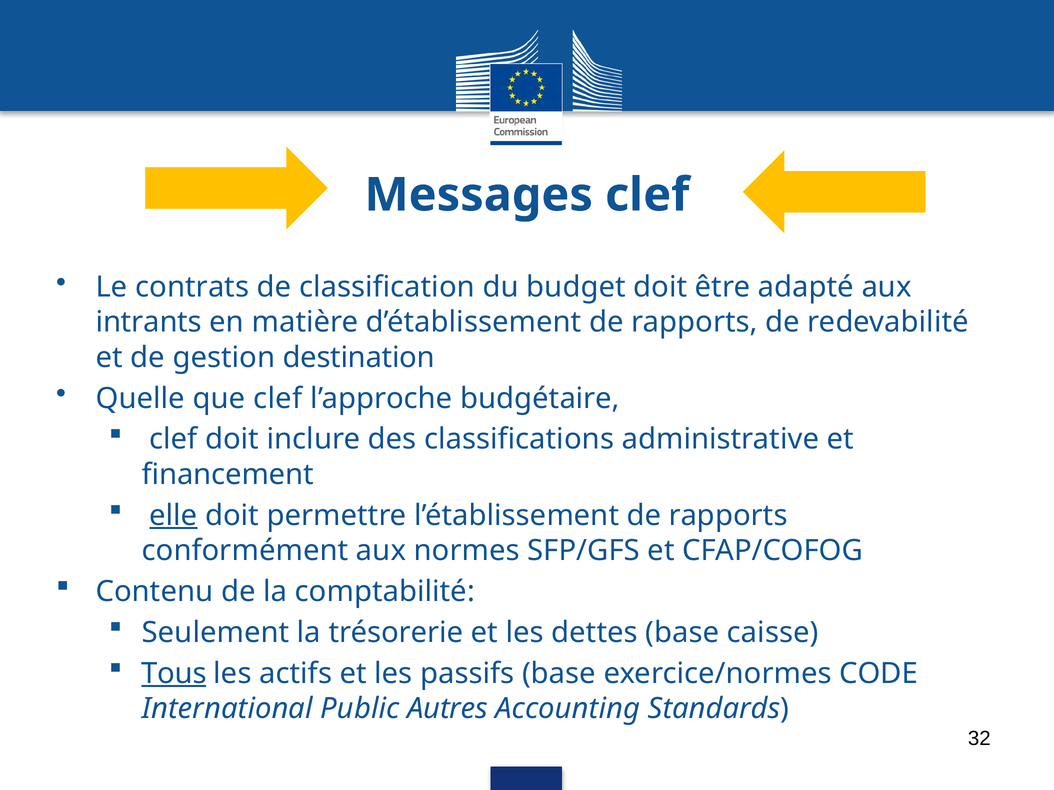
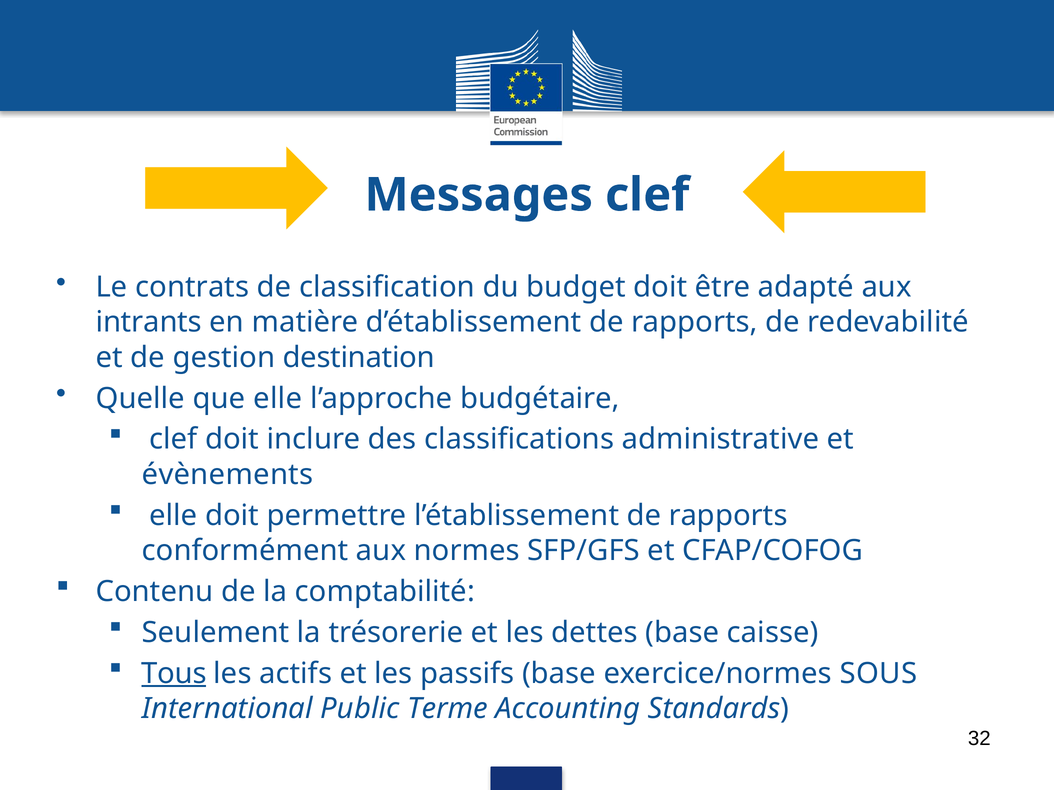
que clef: clef -> elle (278, 399)
financement: financement -> évènements (228, 475)
elle underline: present -> none (173, 516)
CODE: CODE -> SOUS (878, 674)
Autres: Autres -> Terme (447, 709)
